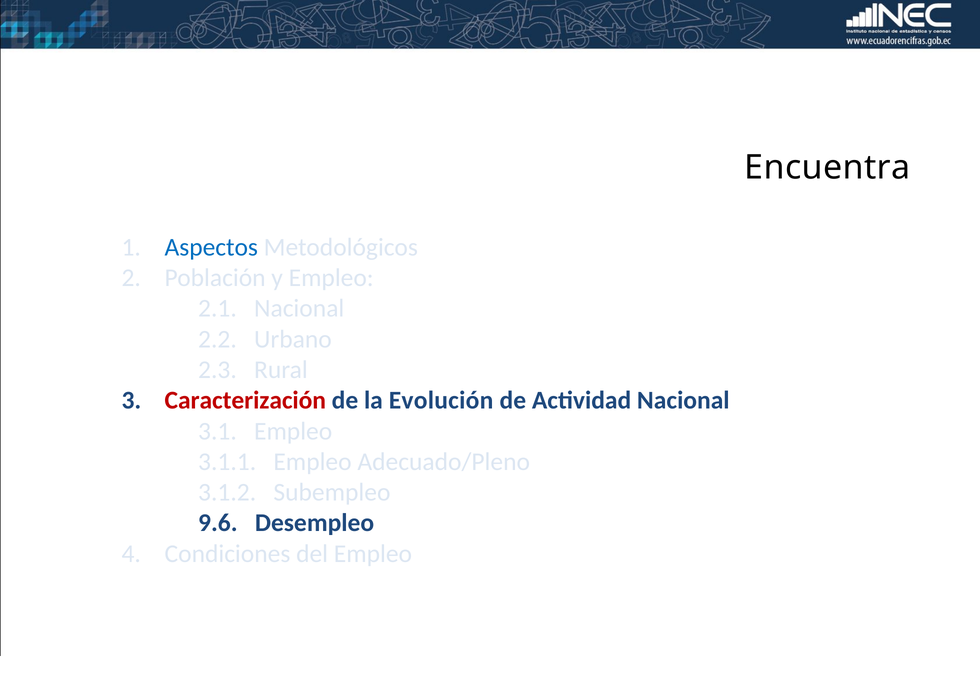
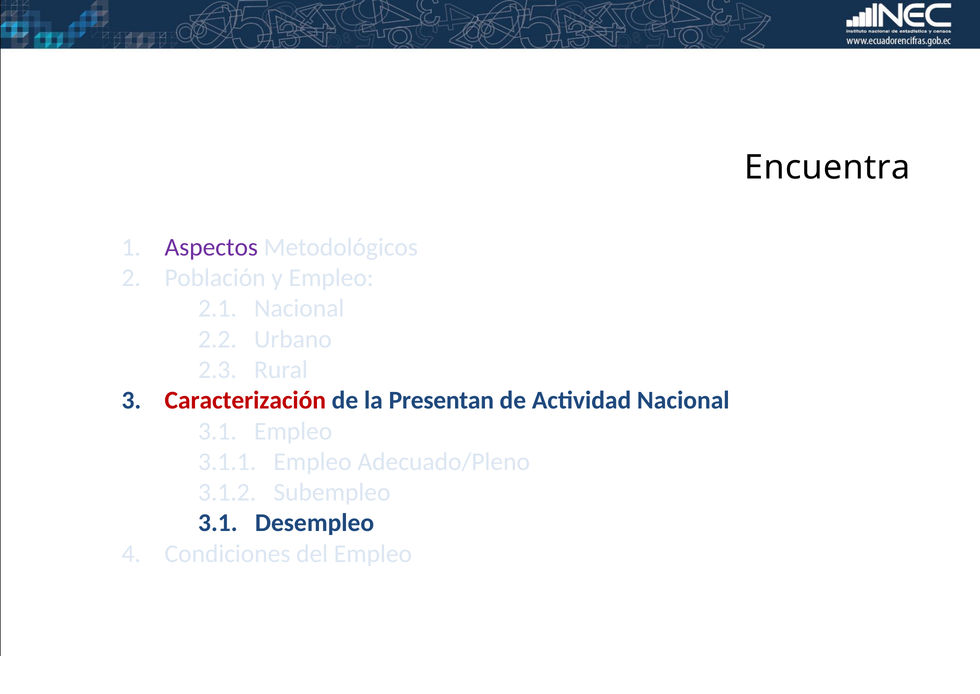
Aspectos colour: blue -> purple (211, 247)
Evolución: Evolución -> Presentan (441, 400)
9.6: 9.6 -> 3.1 (218, 523)
